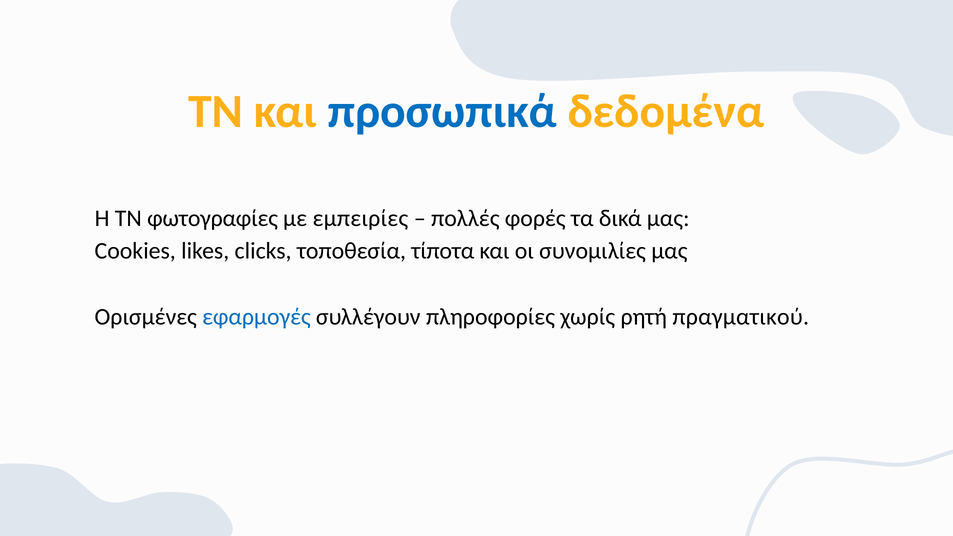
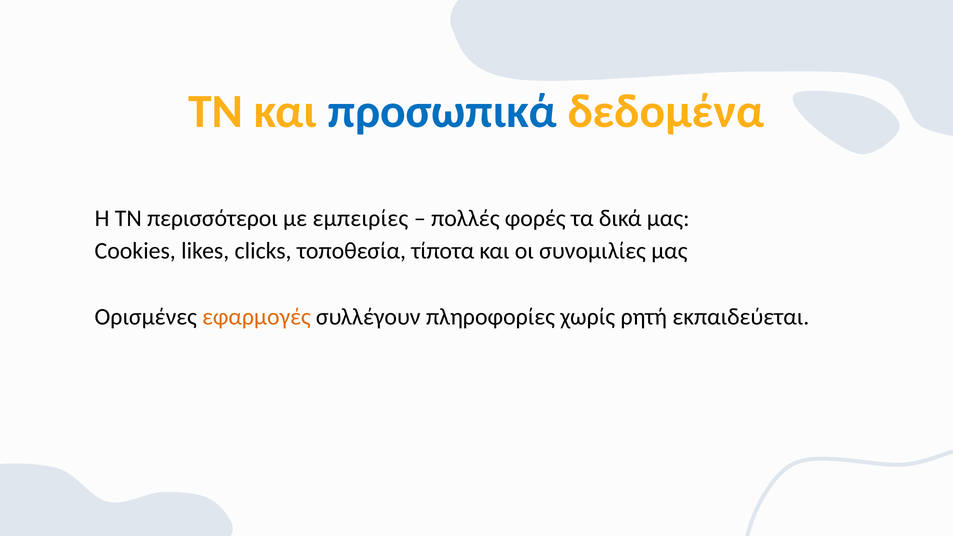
φωτογραφίες: φωτογραφίες -> περισσότεροι (212, 218)
εφαρμογές colour: blue -> orange (256, 317)
πραγματικού: πραγματικού -> εκπαιδεύεται (741, 317)
